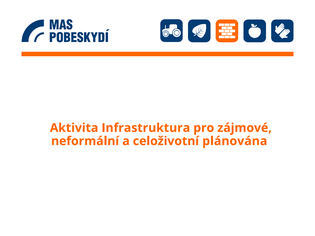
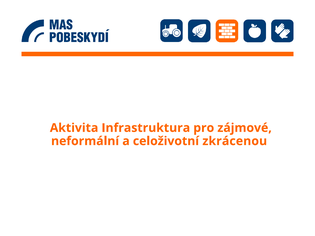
plánována: plánována -> zkrácenou (235, 141)
